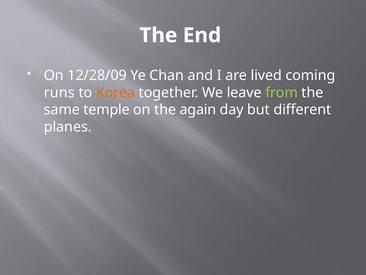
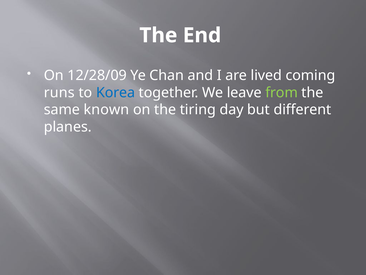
Korea colour: orange -> blue (116, 92)
temple: temple -> known (106, 110)
again: again -> tiring (198, 110)
